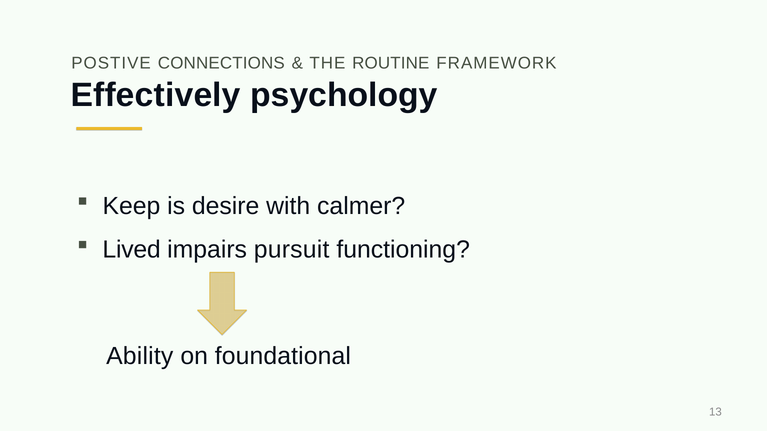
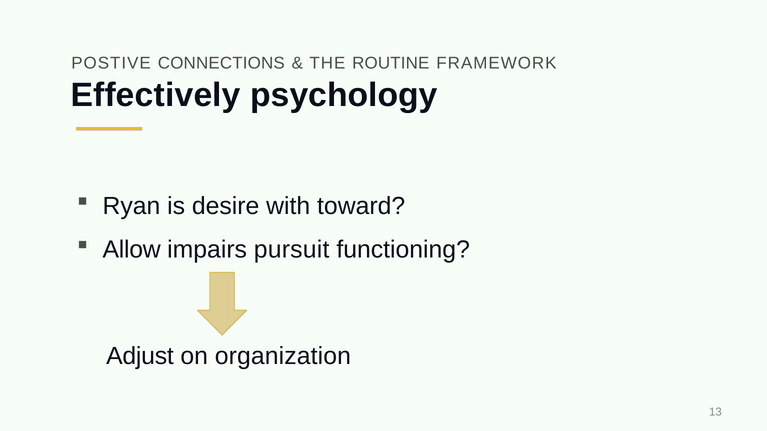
Keep: Keep -> Ryan (131, 206)
calmer: calmer -> toward (361, 206)
Lived: Lived -> Allow (132, 250)
Ability: Ability -> Adjust (140, 356)
foundational: foundational -> organization (283, 356)
